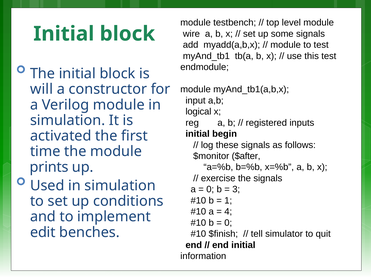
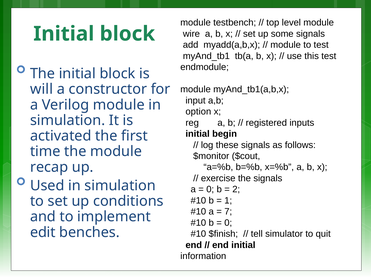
logical: logical -> option (198, 112)
$after: $after -> $cout (246, 156)
prints: prints -> recap (49, 167)
3: 3 -> 2 (236, 190)
4: 4 -> 7 (228, 212)
